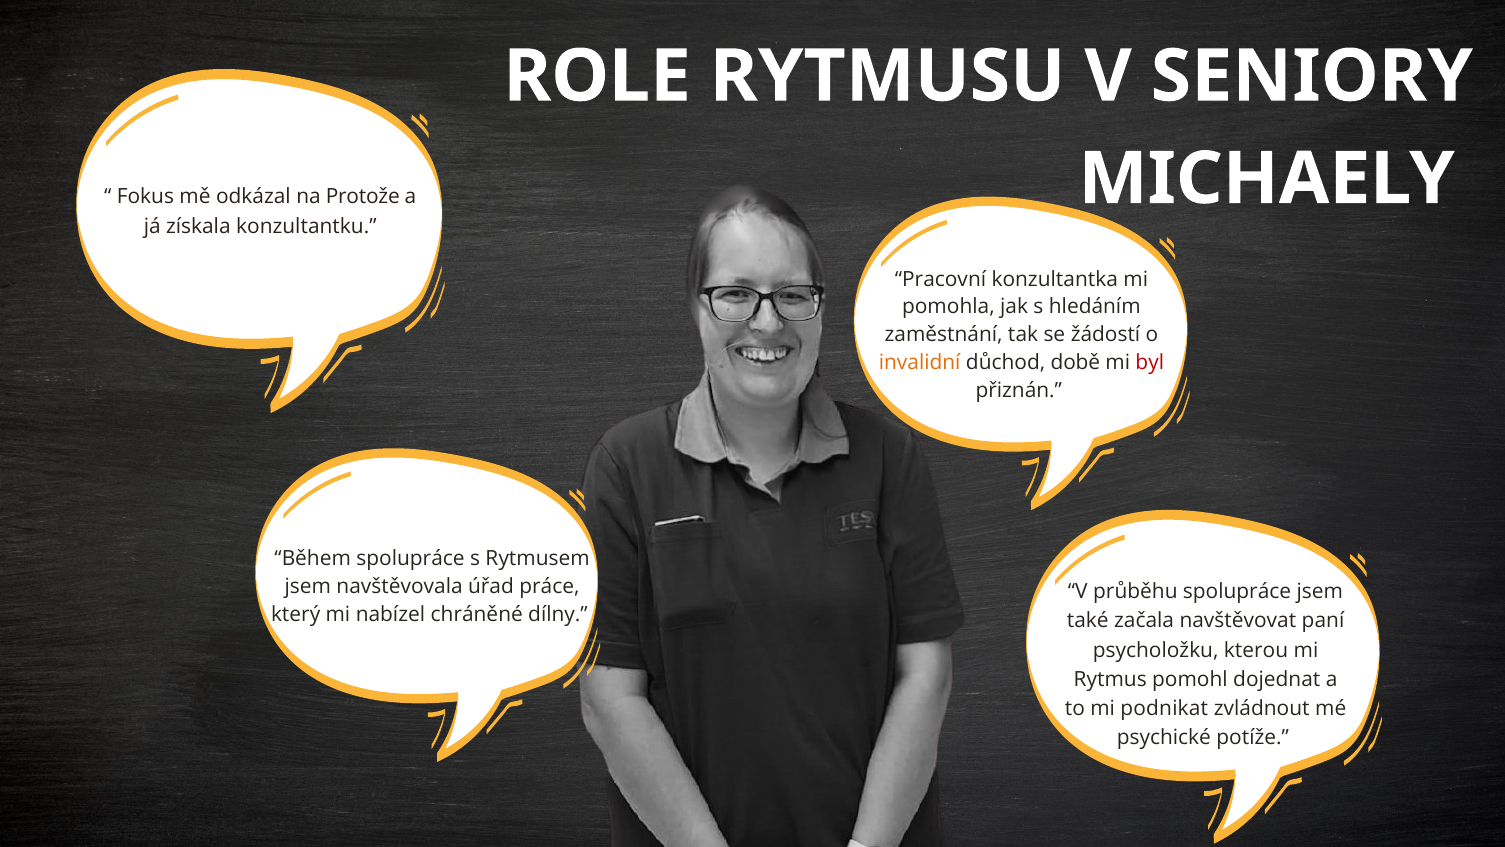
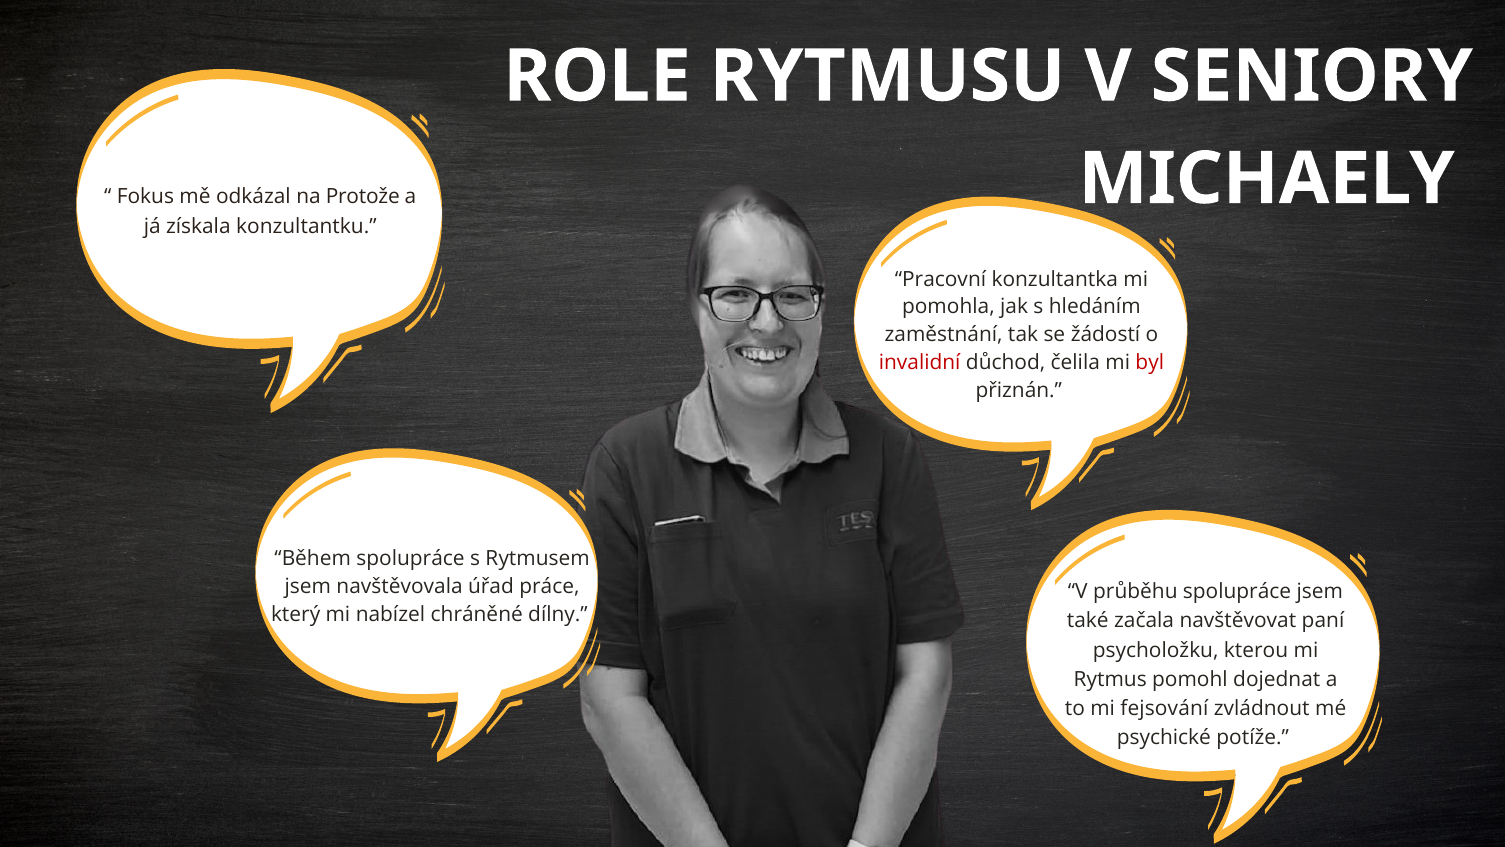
invalidní colour: orange -> red (920, 362)
době: době -> čelila (1075, 362)
podnikat: podnikat -> fejsování (1164, 708)
